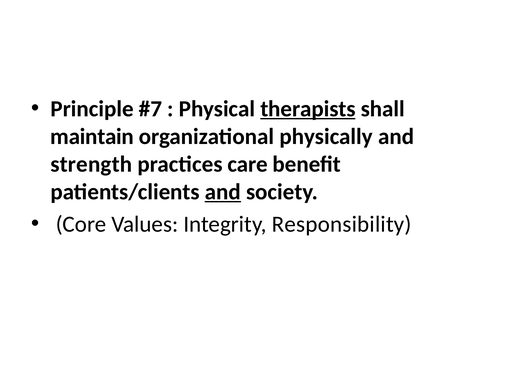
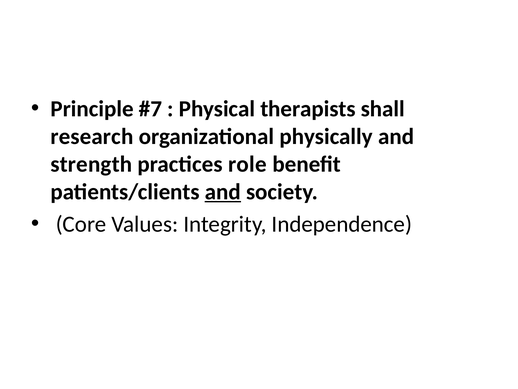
therapists underline: present -> none (308, 109)
maintain: maintain -> research (92, 136)
care: care -> role (247, 164)
Responsibility: Responsibility -> Independence (342, 224)
